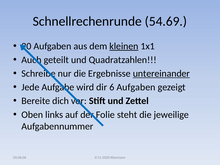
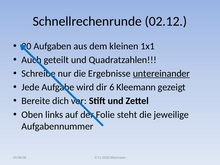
54.69: 54.69 -> 02.12 (166, 21)
kleinen underline: present -> none (124, 46)
6 Aufgaben: Aufgaben -> Kleemann (136, 87)
